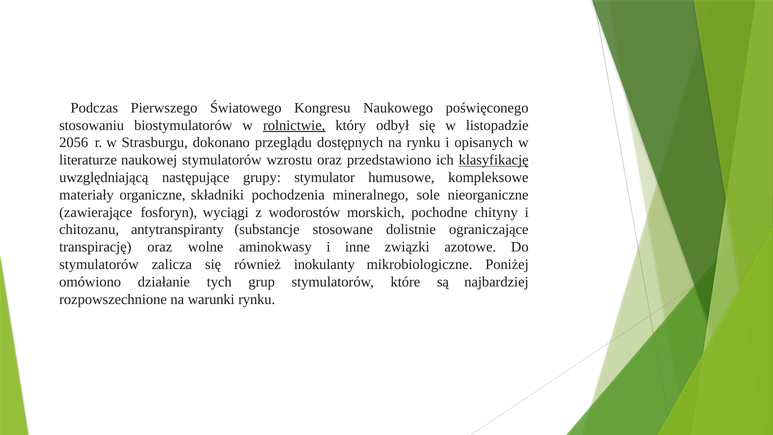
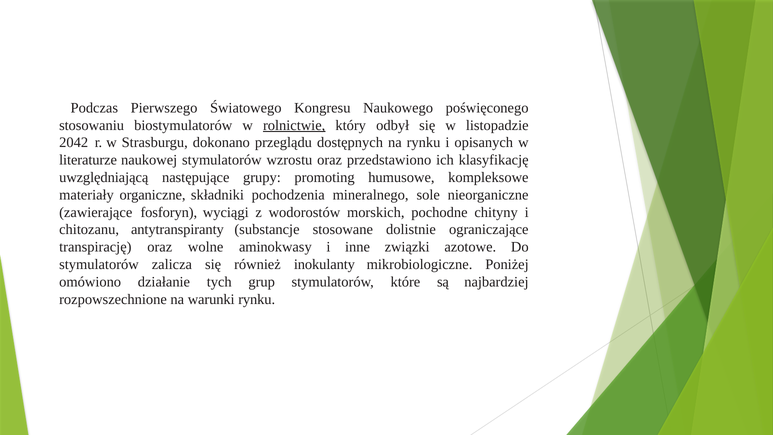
2056: 2056 -> 2042 (74, 143)
klasyfikację underline: present -> none (494, 160)
stymulator: stymulator -> promoting (325, 177)
